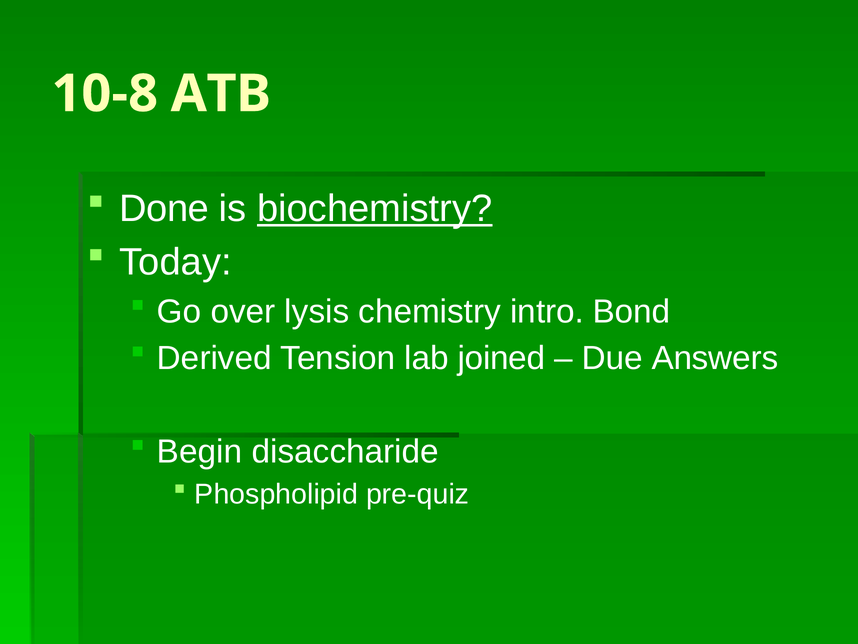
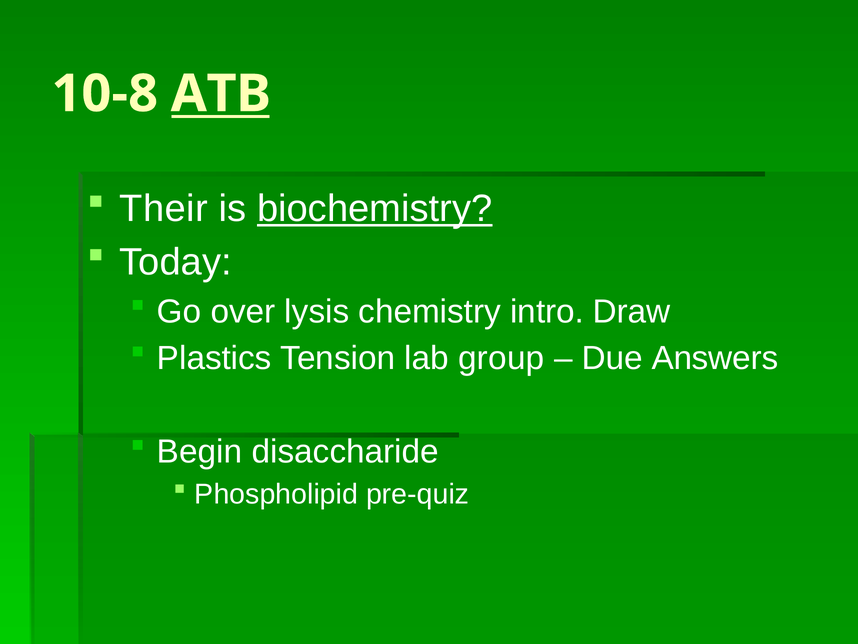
ATB underline: none -> present (221, 94)
Done: Done -> Their (164, 209)
Bond: Bond -> Draw (632, 311)
Derived: Derived -> Plastics (214, 358)
joined: joined -> group (501, 358)
